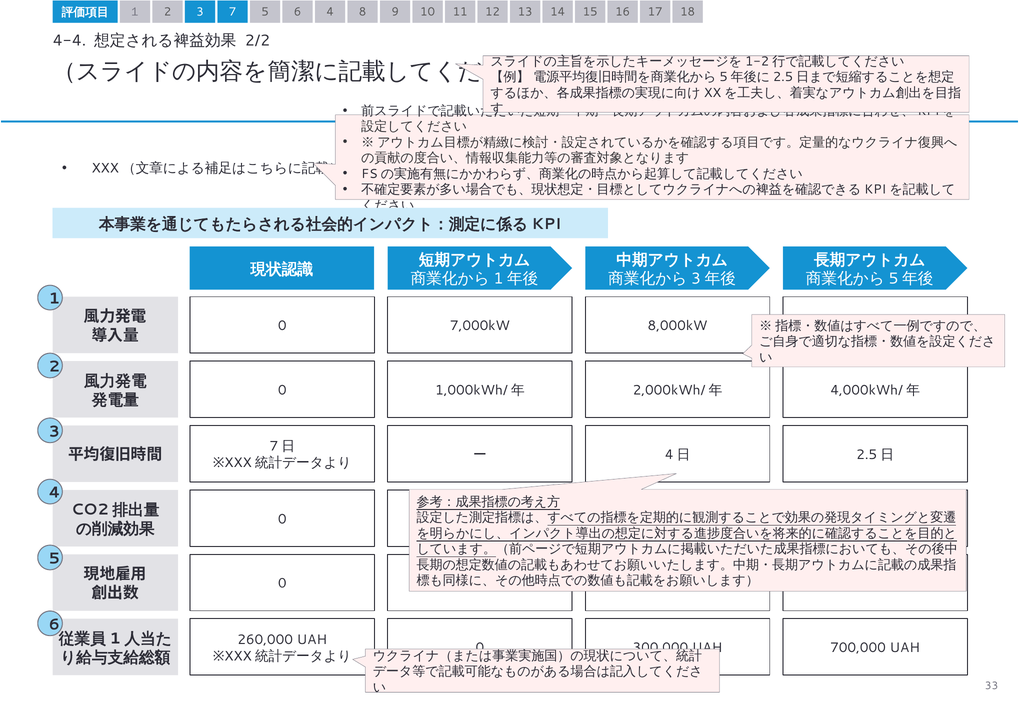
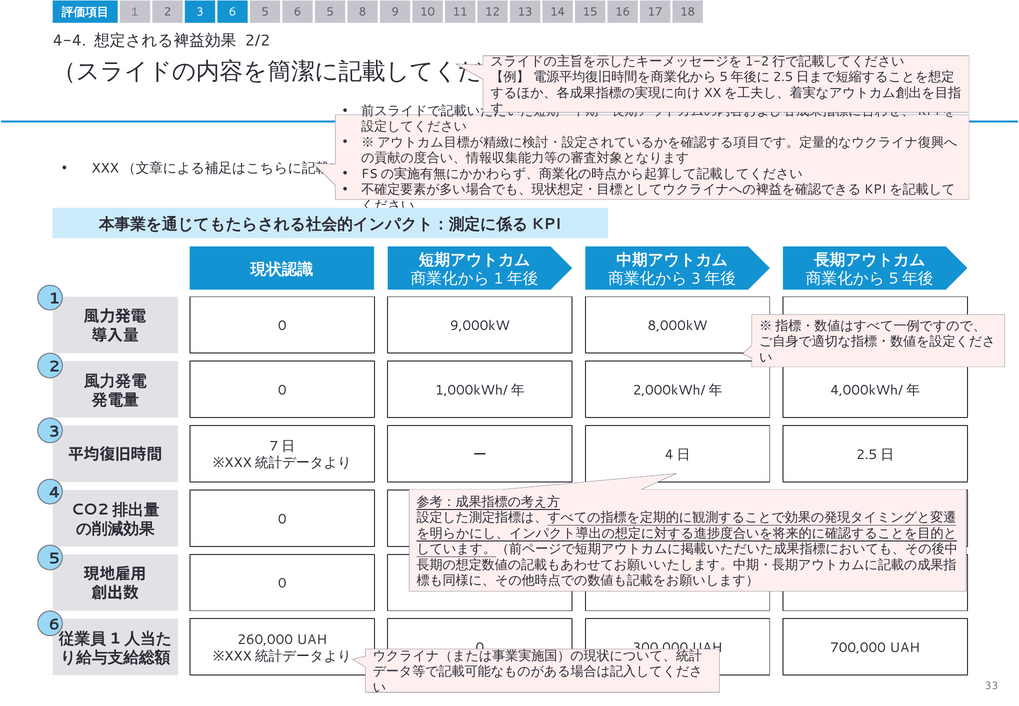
3 7: 7 -> 6 (233, 12)
5 6 4: 4 -> 5 (330, 12)
7,000kW: 7,000kW -> 9,000kW (480, 326)
